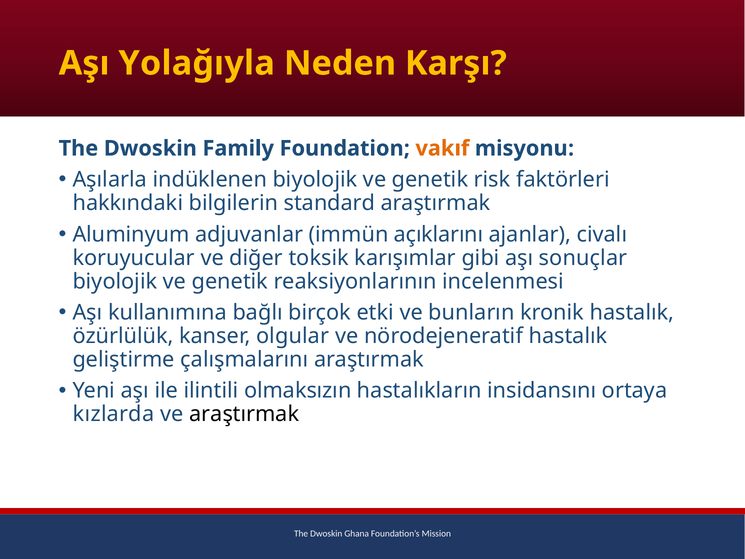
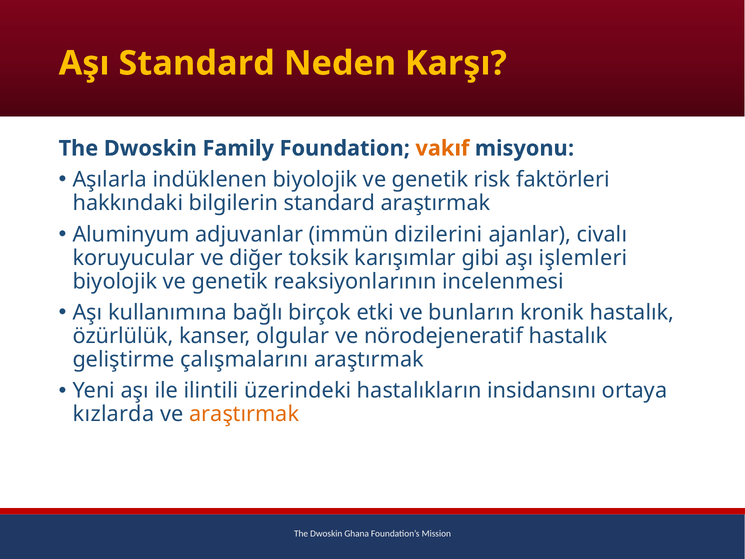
Aşı Yolağıyla: Yolağıyla -> Standard (197, 63)
açıklarını: açıklarını -> dizilerini (438, 234)
sonuçlar: sonuçlar -> işlemleri (583, 258)
olmaksızın: olmaksızın -> üzerindeki (298, 391)
araştırmak colour: black -> orange (244, 414)
